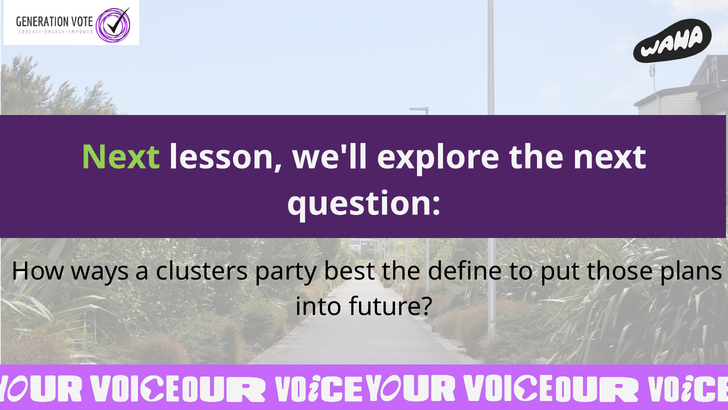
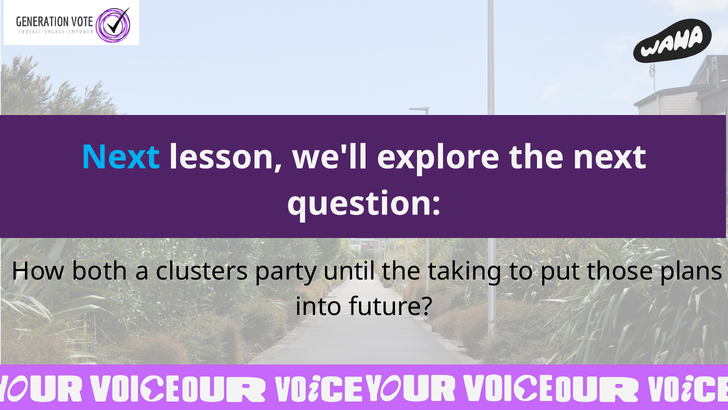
Next colour: light green -> light blue (121, 157)
ways: ways -> both (100, 271)
best: best -> until (350, 271)
define: define -> taking (465, 271)
